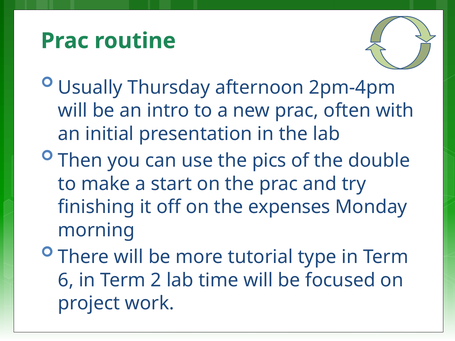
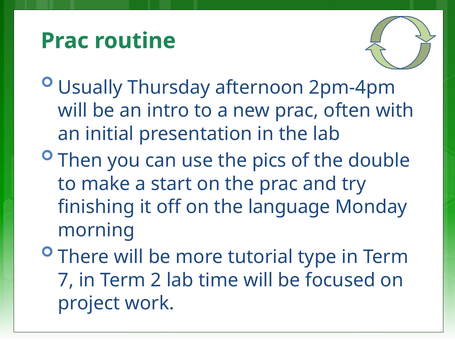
expenses: expenses -> language (289, 207)
6: 6 -> 7 (66, 280)
